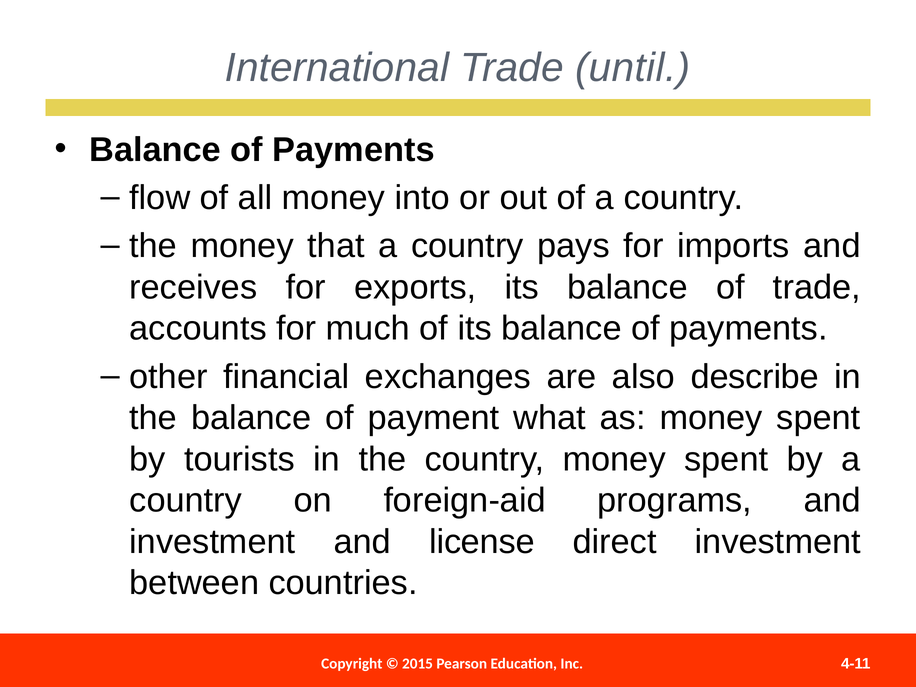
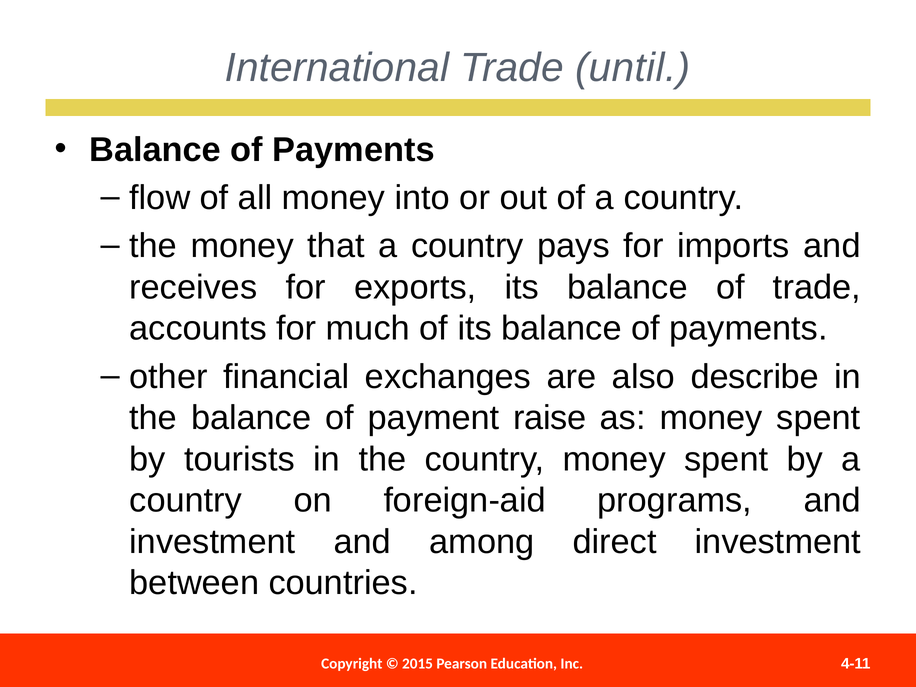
what: what -> raise (550, 418)
license: license -> among (482, 542)
